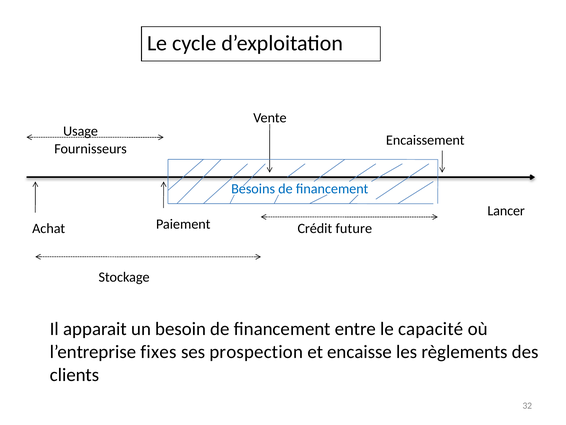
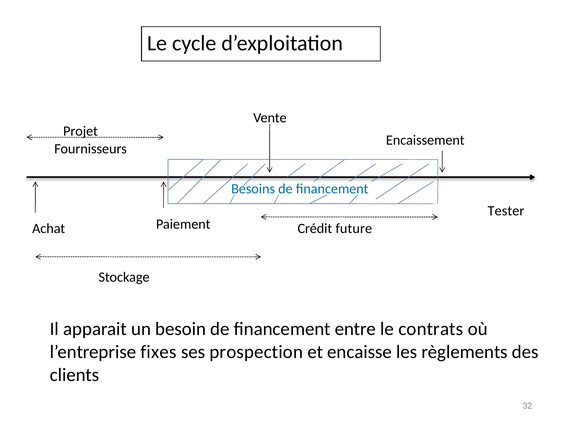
Usage: Usage -> Projet (81, 131)
Lancer: Lancer -> Tester (506, 211)
capacité: capacité -> contrats (431, 328)
